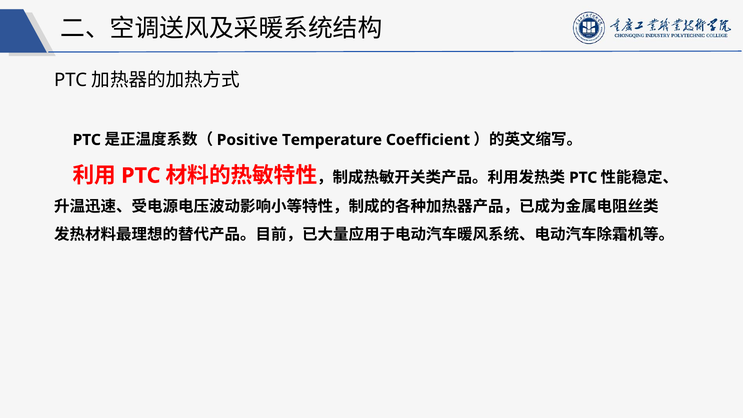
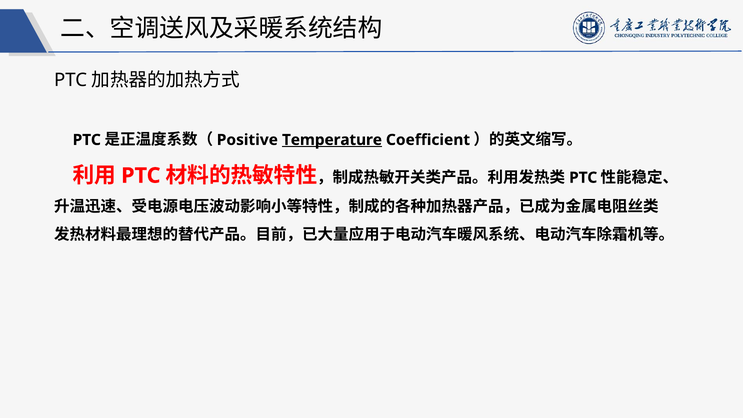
Temperature underline: none -> present (332, 140)
